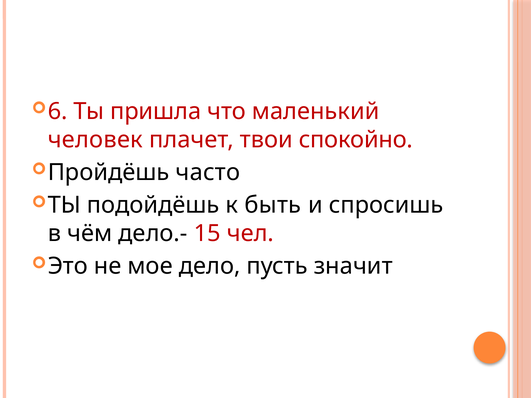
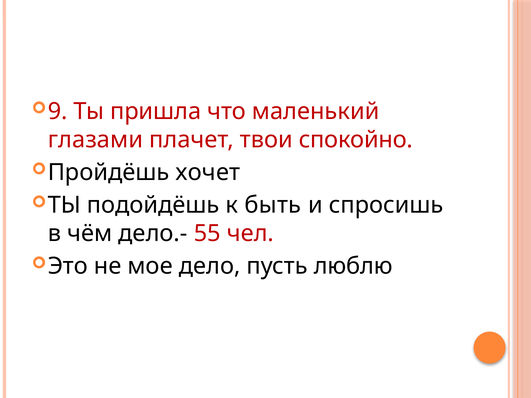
6: 6 -> 9 (58, 111)
человек: человек -> глазами (95, 140)
часто: часто -> хочет (208, 172)
15: 15 -> 55 (207, 234)
значит: значит -> люблю (353, 266)
